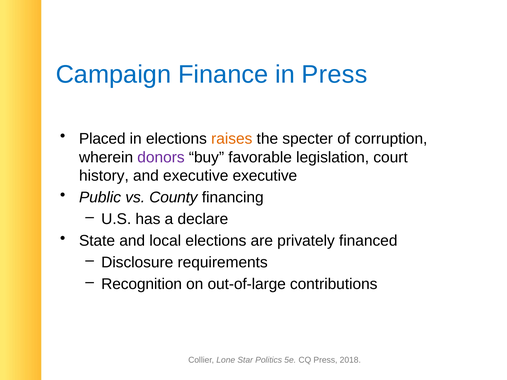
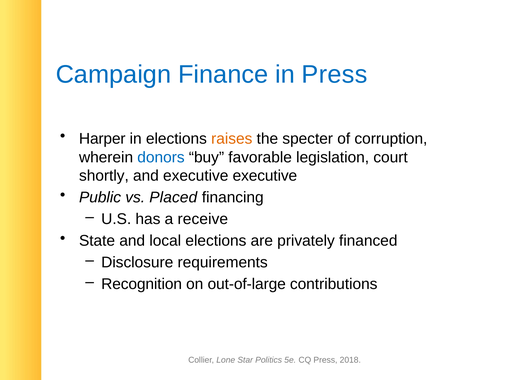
Placed: Placed -> Harper (102, 139)
donors colour: purple -> blue (161, 157)
history: history -> shortly (104, 176)
County: County -> Placed (173, 198)
declare: declare -> receive (203, 219)
